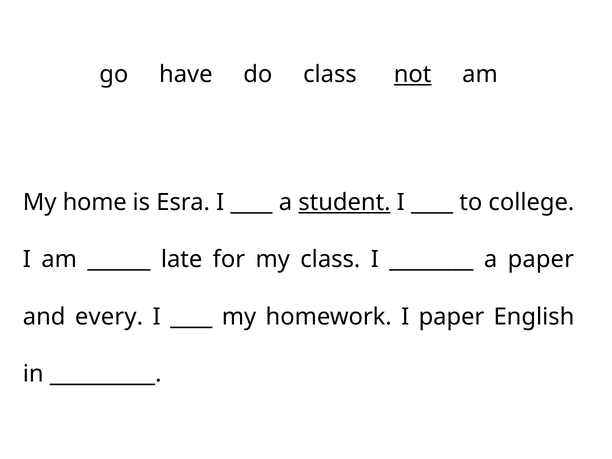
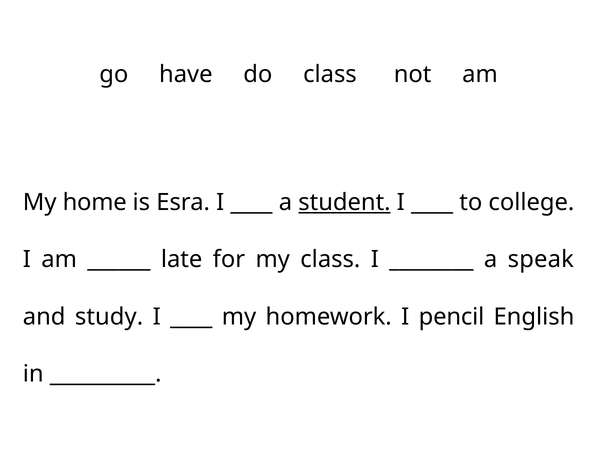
not underline: present -> none (413, 75)
a paper: paper -> speak (541, 260)
every: every -> study (109, 317)
I paper: paper -> pencil (451, 317)
